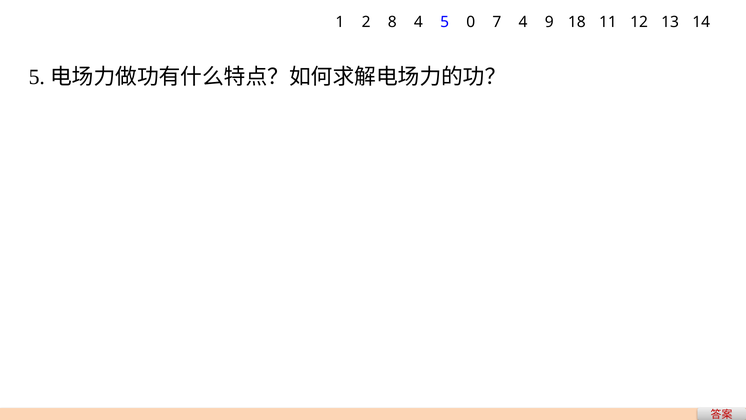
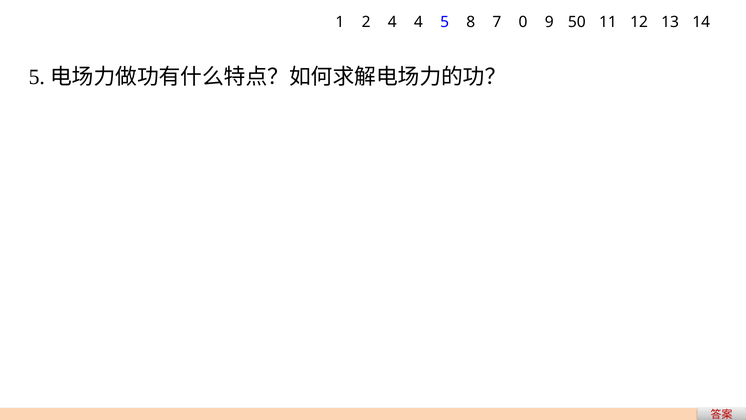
2 8: 8 -> 4 (392, 22)
0: 0 -> 8 (471, 22)
7 4: 4 -> 0 (523, 22)
18: 18 -> 50 (577, 22)
